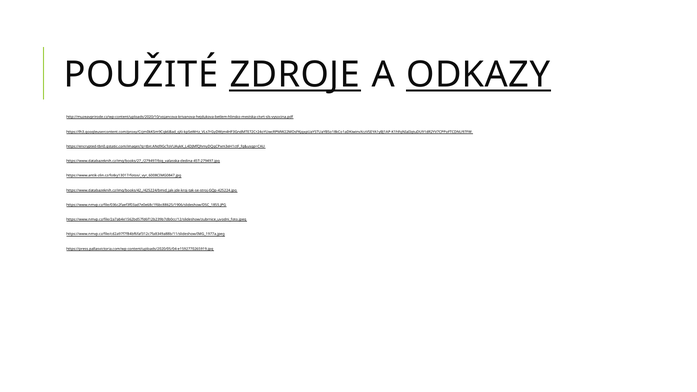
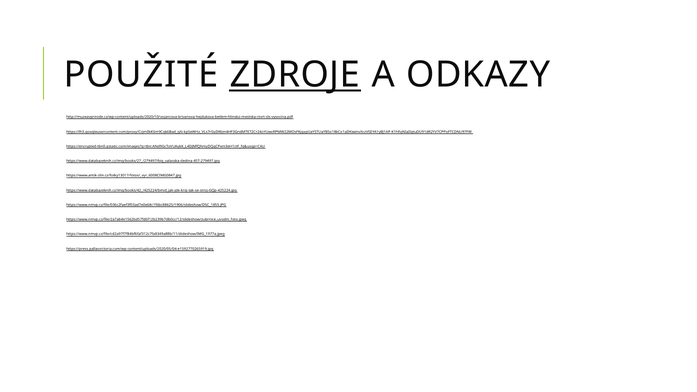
ODKAZY underline: present -> none (478, 75)
